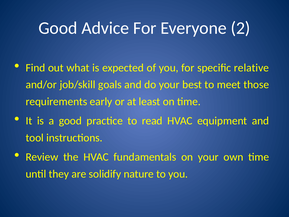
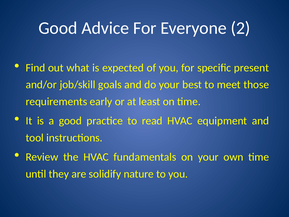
relative: relative -> present (251, 68)
